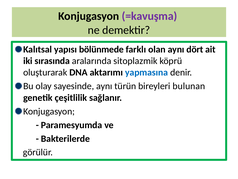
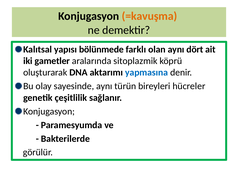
=kavuşma colour: purple -> orange (149, 16)
sırasında: sırasında -> gametler (52, 61)
bulunan: bulunan -> hücreler (189, 86)
